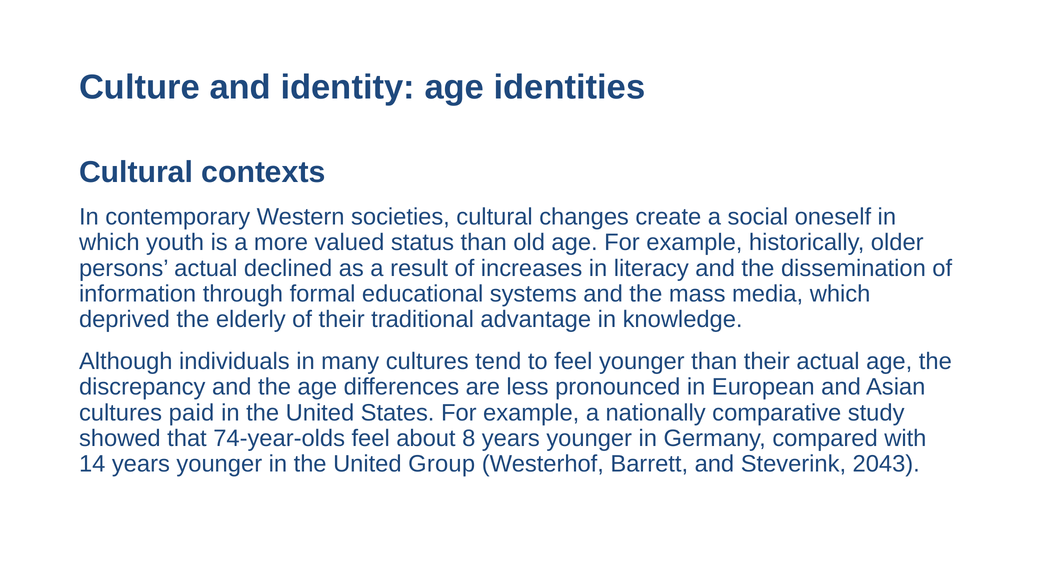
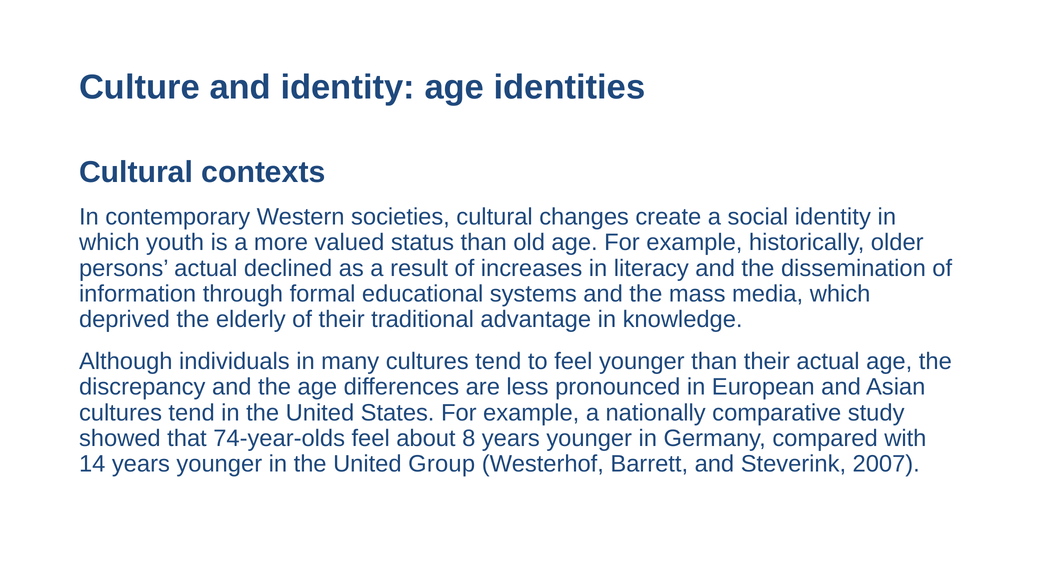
social oneself: oneself -> identity (833, 217)
paid: paid -> tend (192, 413)
2043: 2043 -> 2007 (886, 464)
